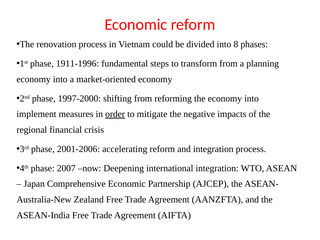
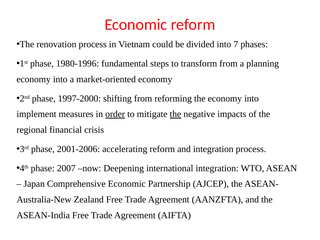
8: 8 -> 7 (236, 44)
1911-1996: 1911-1996 -> 1980-1996 (78, 64)
the underline: none -> present (175, 114)
